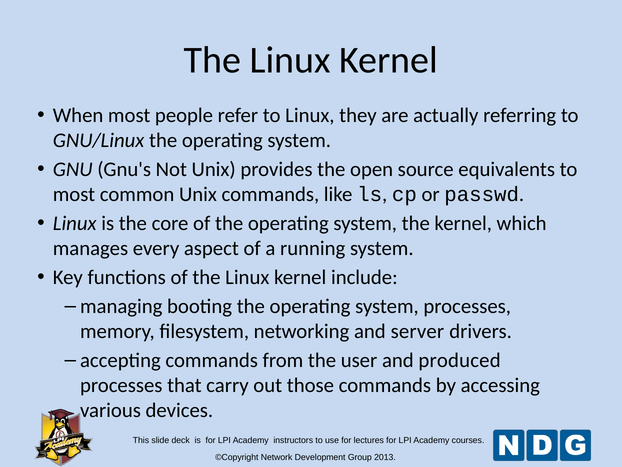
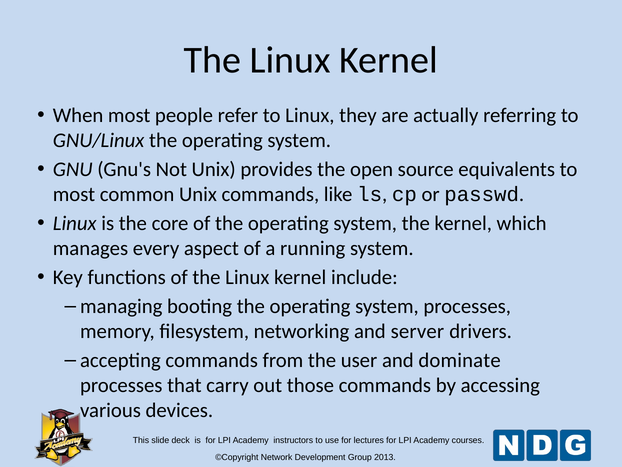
produced: produced -> dominate (460, 360)
